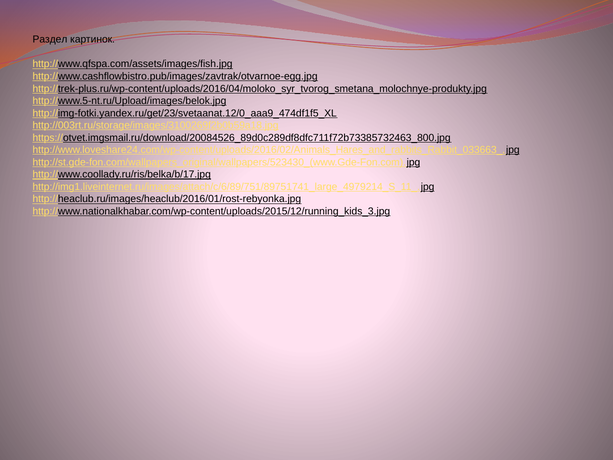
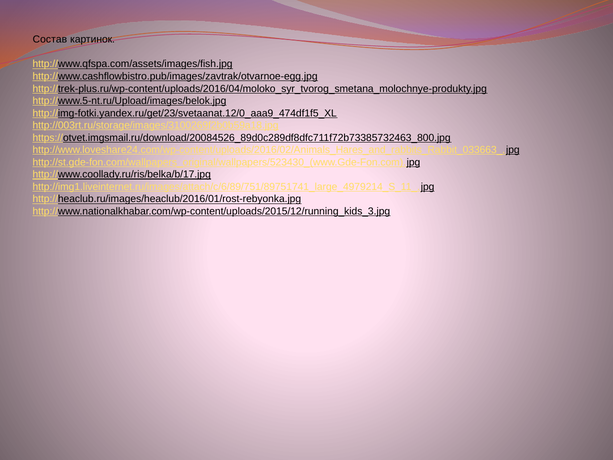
Раздел: Раздел -> Состав (50, 40)
